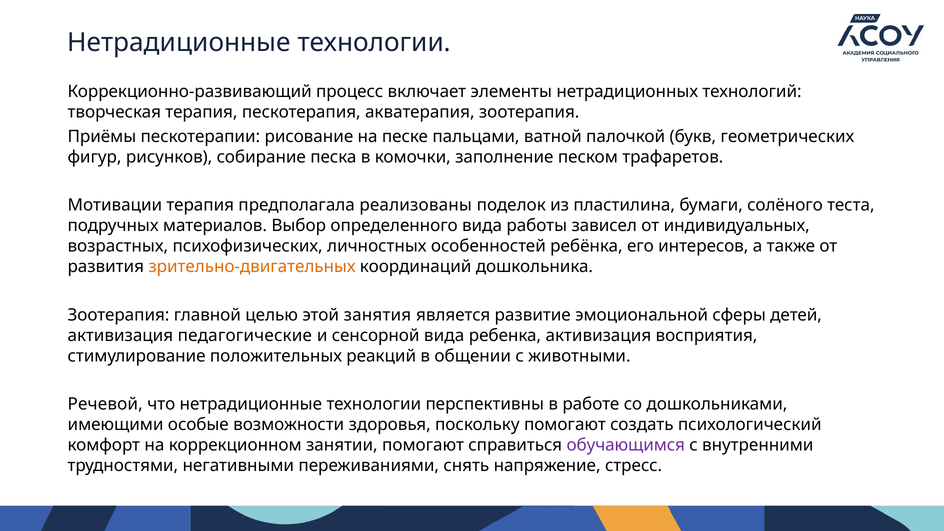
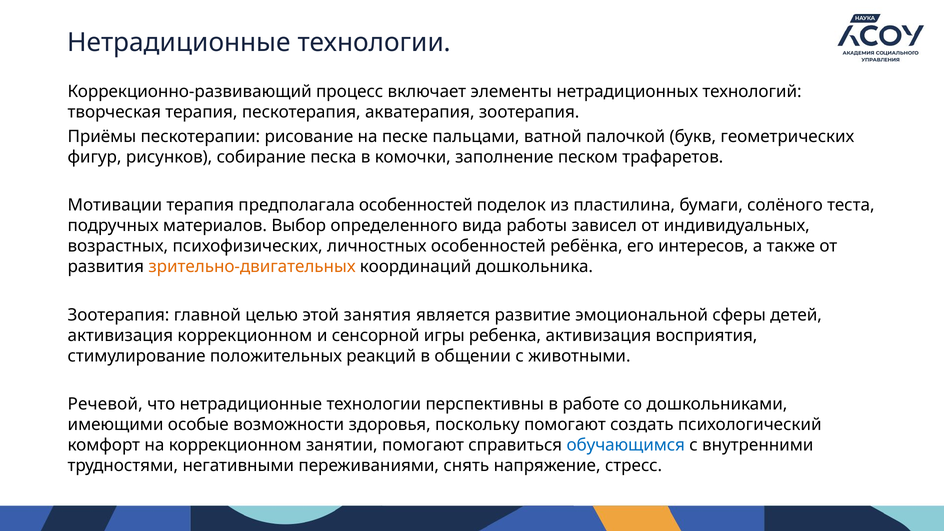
предполагала реализованы: реализованы -> особенностей (416, 205)
активизация педагогические: педагогические -> коррекционном (245, 336)
сенсорной вида: вида -> игры (444, 336)
обучающимся colour: purple -> blue (626, 445)
